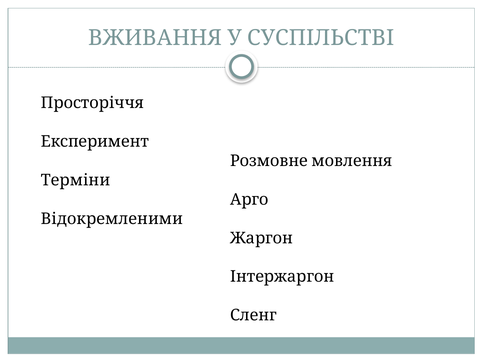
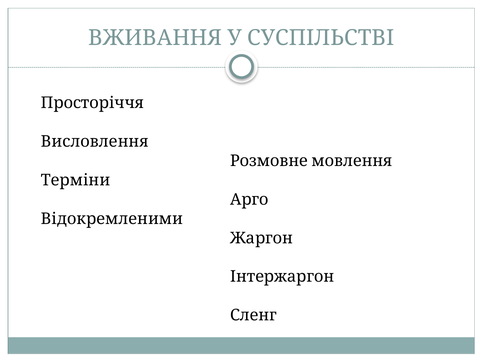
Експеримент: Експеримент -> Висловлення (95, 142)
